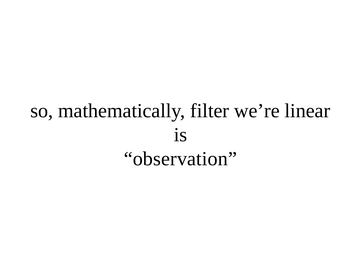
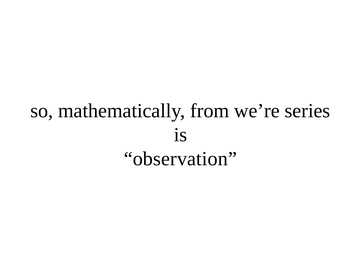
filter: filter -> from (210, 111)
linear: linear -> series (307, 111)
